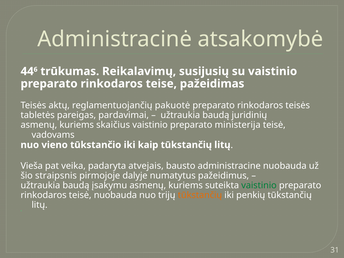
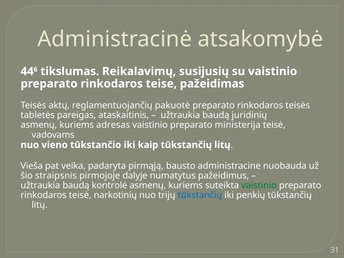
trūkumas: trūkumas -> tikslumas (70, 71)
pardavimai: pardavimai -> ataskaitinis (124, 115)
skaičius: skaičius -> adresas (113, 125)
atvejais: atvejais -> pirmąją (146, 166)
įsakymu: įsakymu -> kontrolė (109, 185)
teisė nuobauda: nuobauda -> narkotinių (115, 195)
tūkstančių colour: orange -> blue (200, 195)
